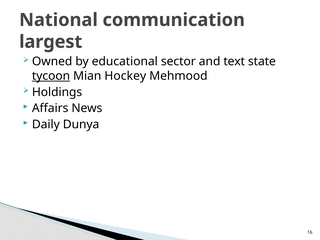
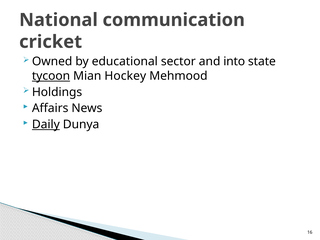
largest: largest -> cricket (51, 42)
text: text -> into (234, 61)
Daily underline: none -> present (46, 124)
